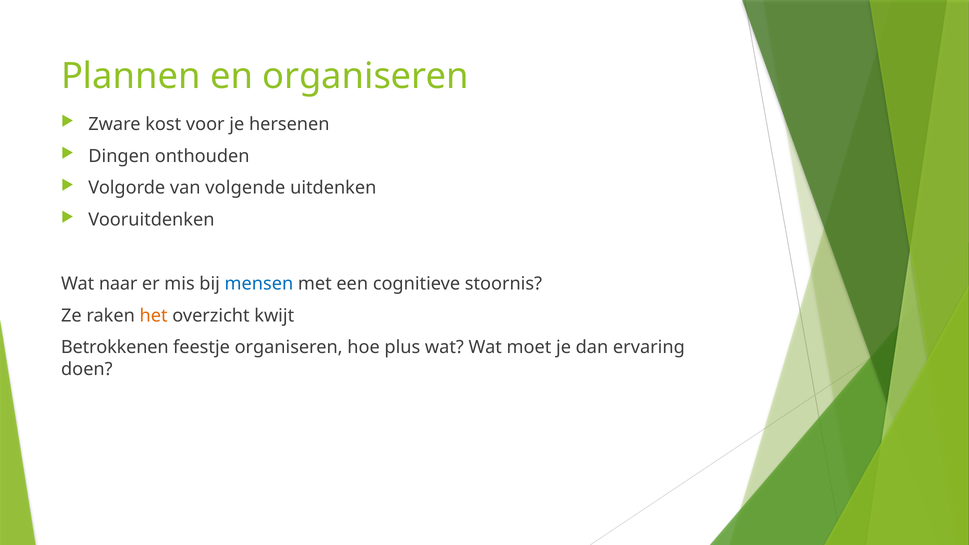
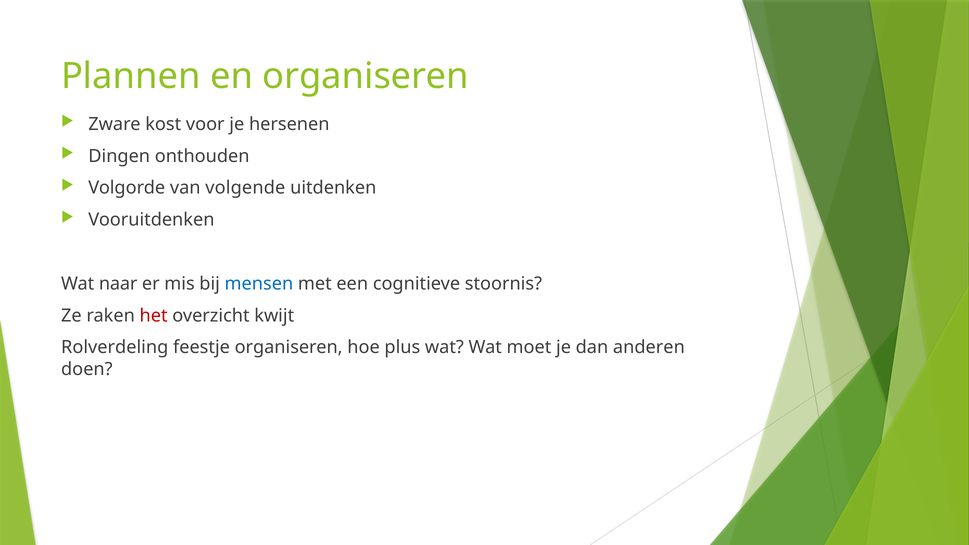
het colour: orange -> red (154, 316)
Betrokkenen: Betrokkenen -> Rolverdeling (115, 348)
ervaring: ervaring -> anderen (649, 348)
